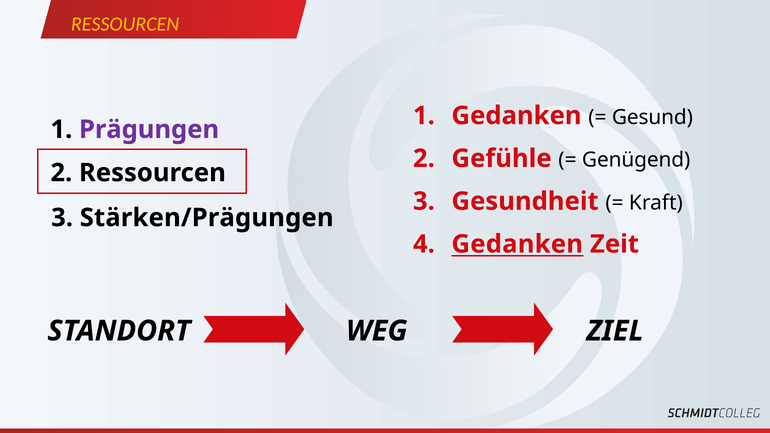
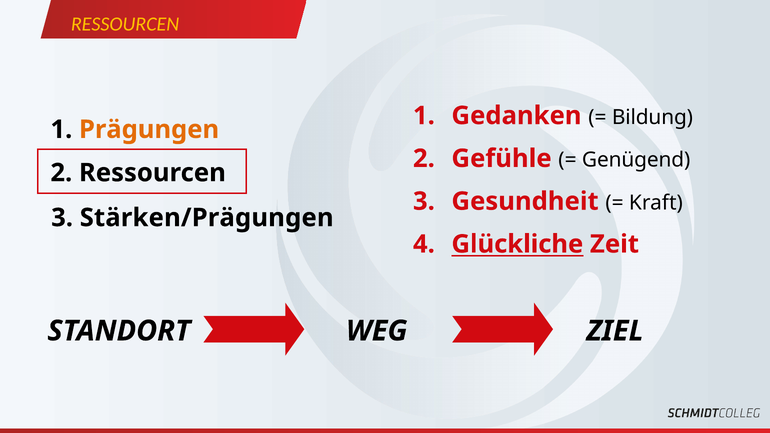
Gesund: Gesund -> Bildung (652, 117)
Prägungen colour: purple -> orange (149, 130)
Gedanken: Gedanken -> Glückliche (517, 244)
